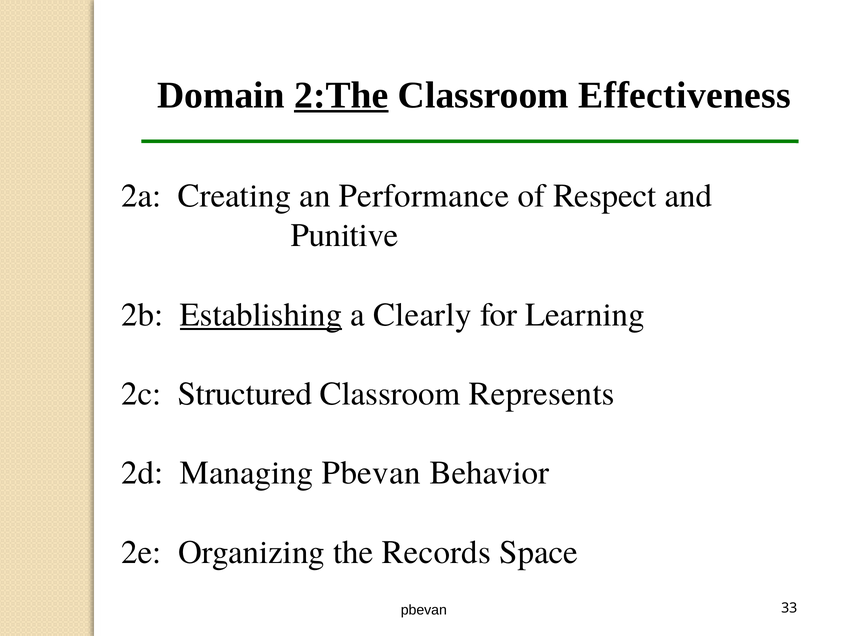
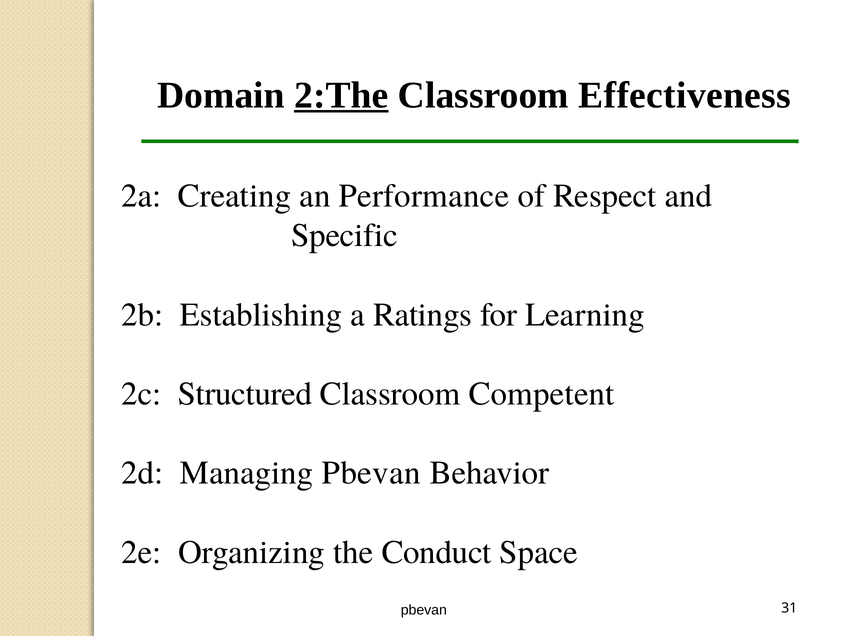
Punitive: Punitive -> Specific (344, 235)
Establishing underline: present -> none (261, 315)
Clearly: Clearly -> Ratings (423, 315)
Represents: Represents -> Competent (542, 394)
Records: Records -> Conduct (437, 552)
33: 33 -> 31 (789, 608)
